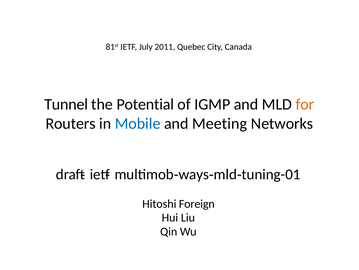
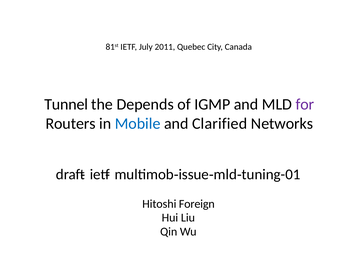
Potential: Potential -> Depends (145, 104)
for colour: orange -> purple (305, 104)
Meeting: Meeting -> Clarified (220, 123)
ways: ways -> issue (194, 174)
